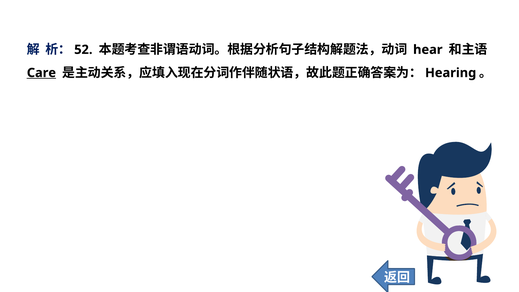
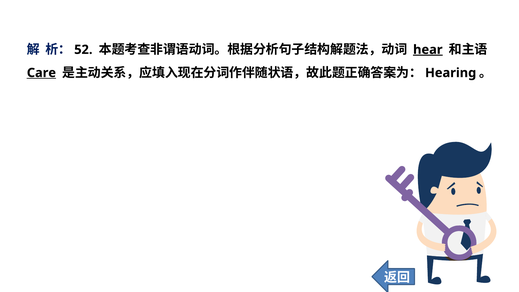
hear underline: none -> present (428, 50)
